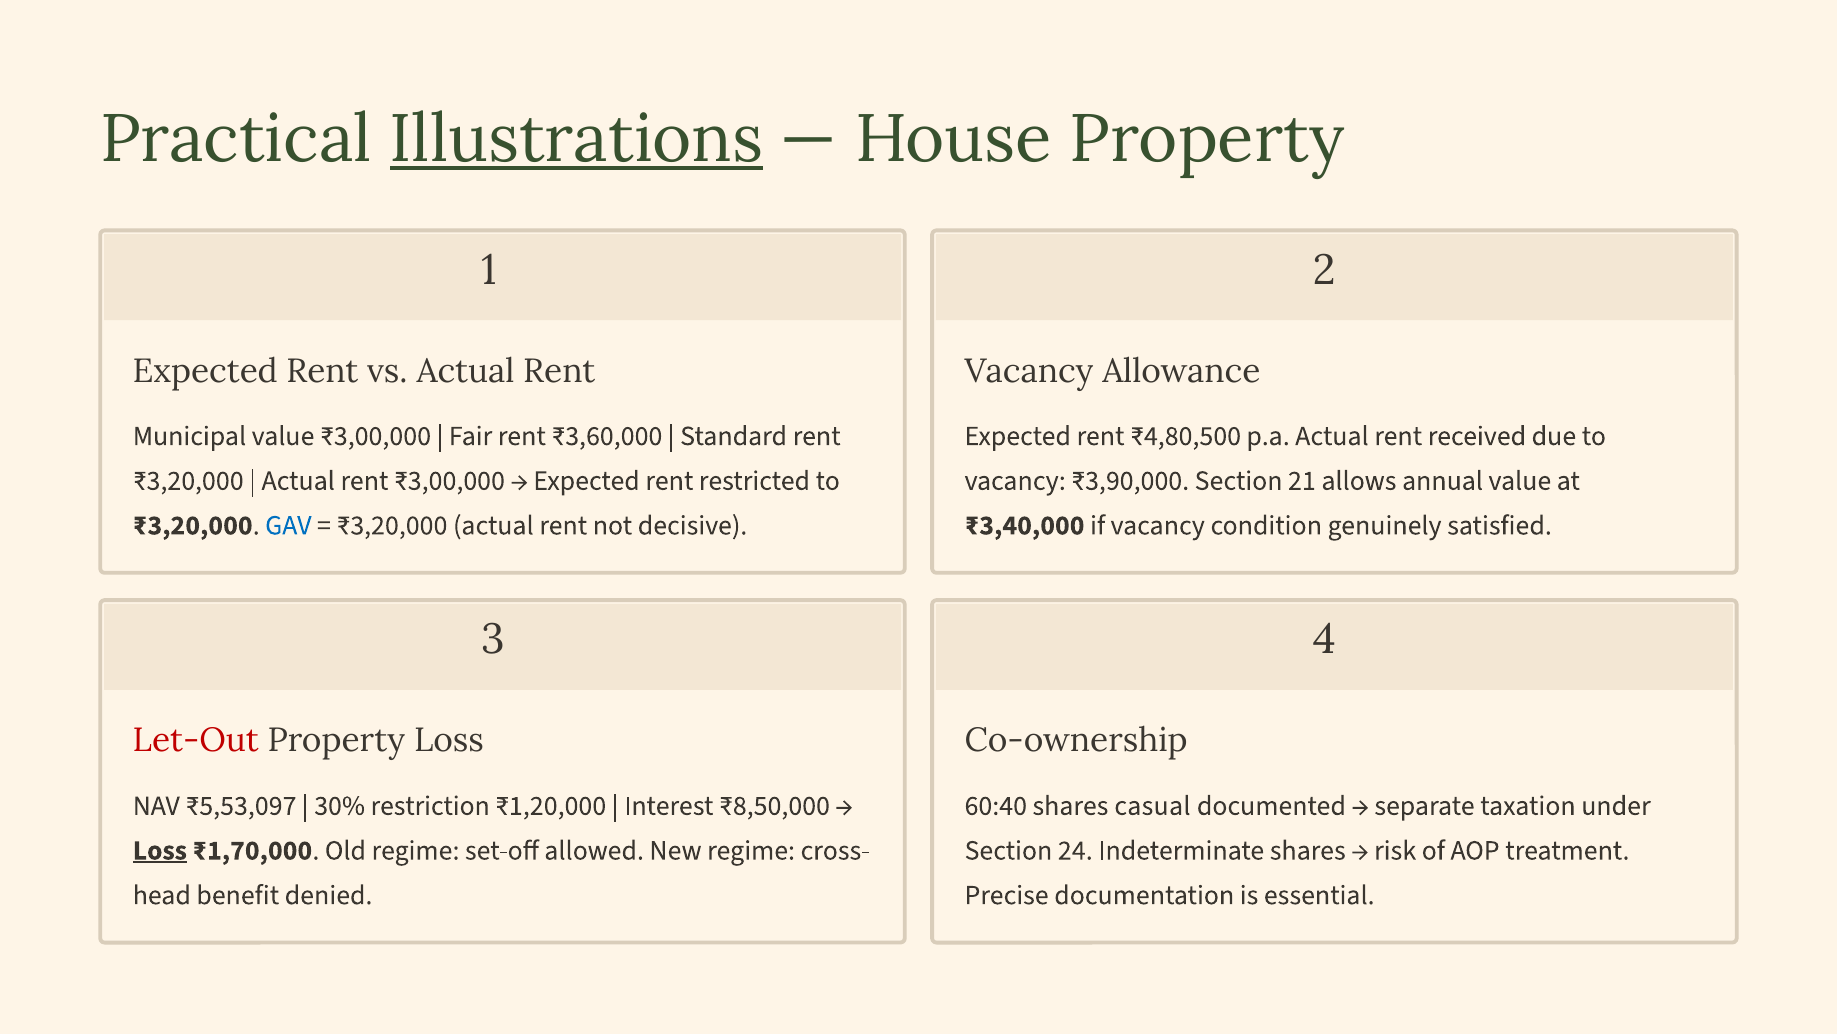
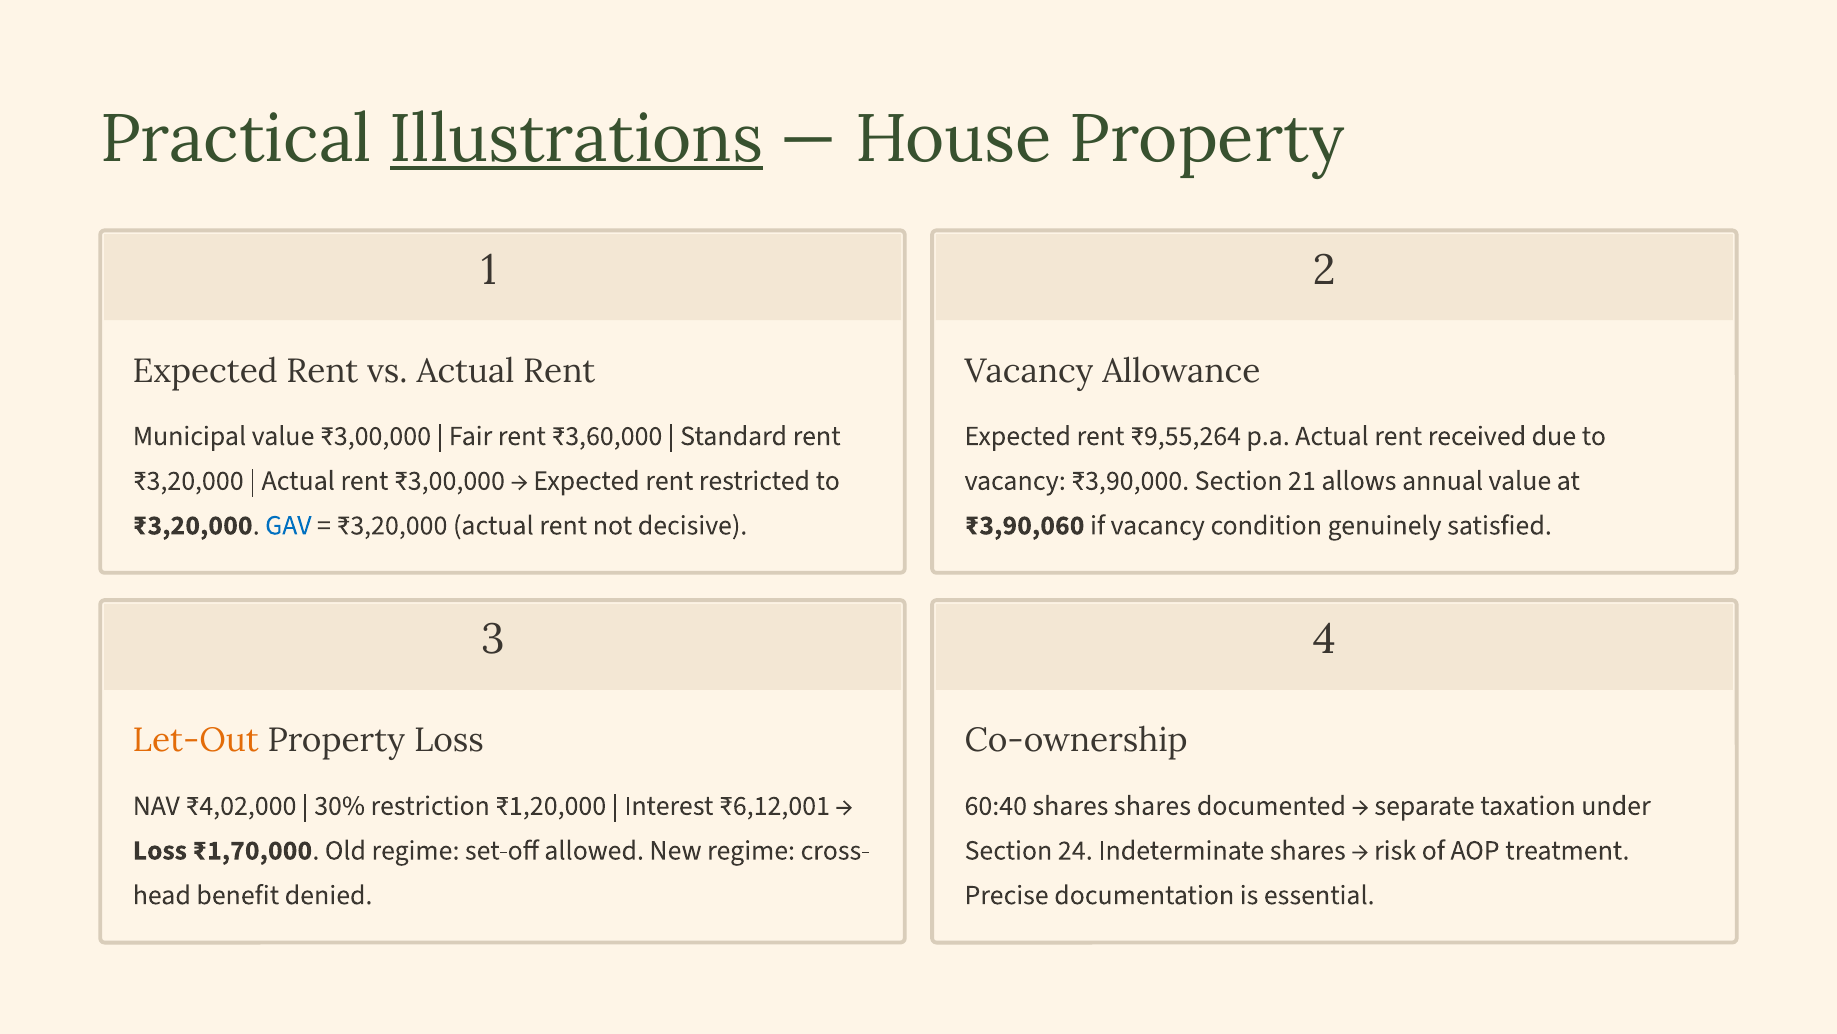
₹4,80,500: ₹4,80,500 -> ₹9,55,264 (1186, 436)
₹3,40,000: ₹3,40,000 -> ₹3,90,060 (1025, 525)
Let-Out colour: red -> orange (196, 740)
₹5,53,097: ₹5,53,097 -> ₹4,02,000 (241, 805)
₹8,50,000: ₹8,50,000 -> ₹6,12,001 (774, 805)
shares casual: casual -> shares (1152, 805)
Loss underline: present -> none (160, 850)
